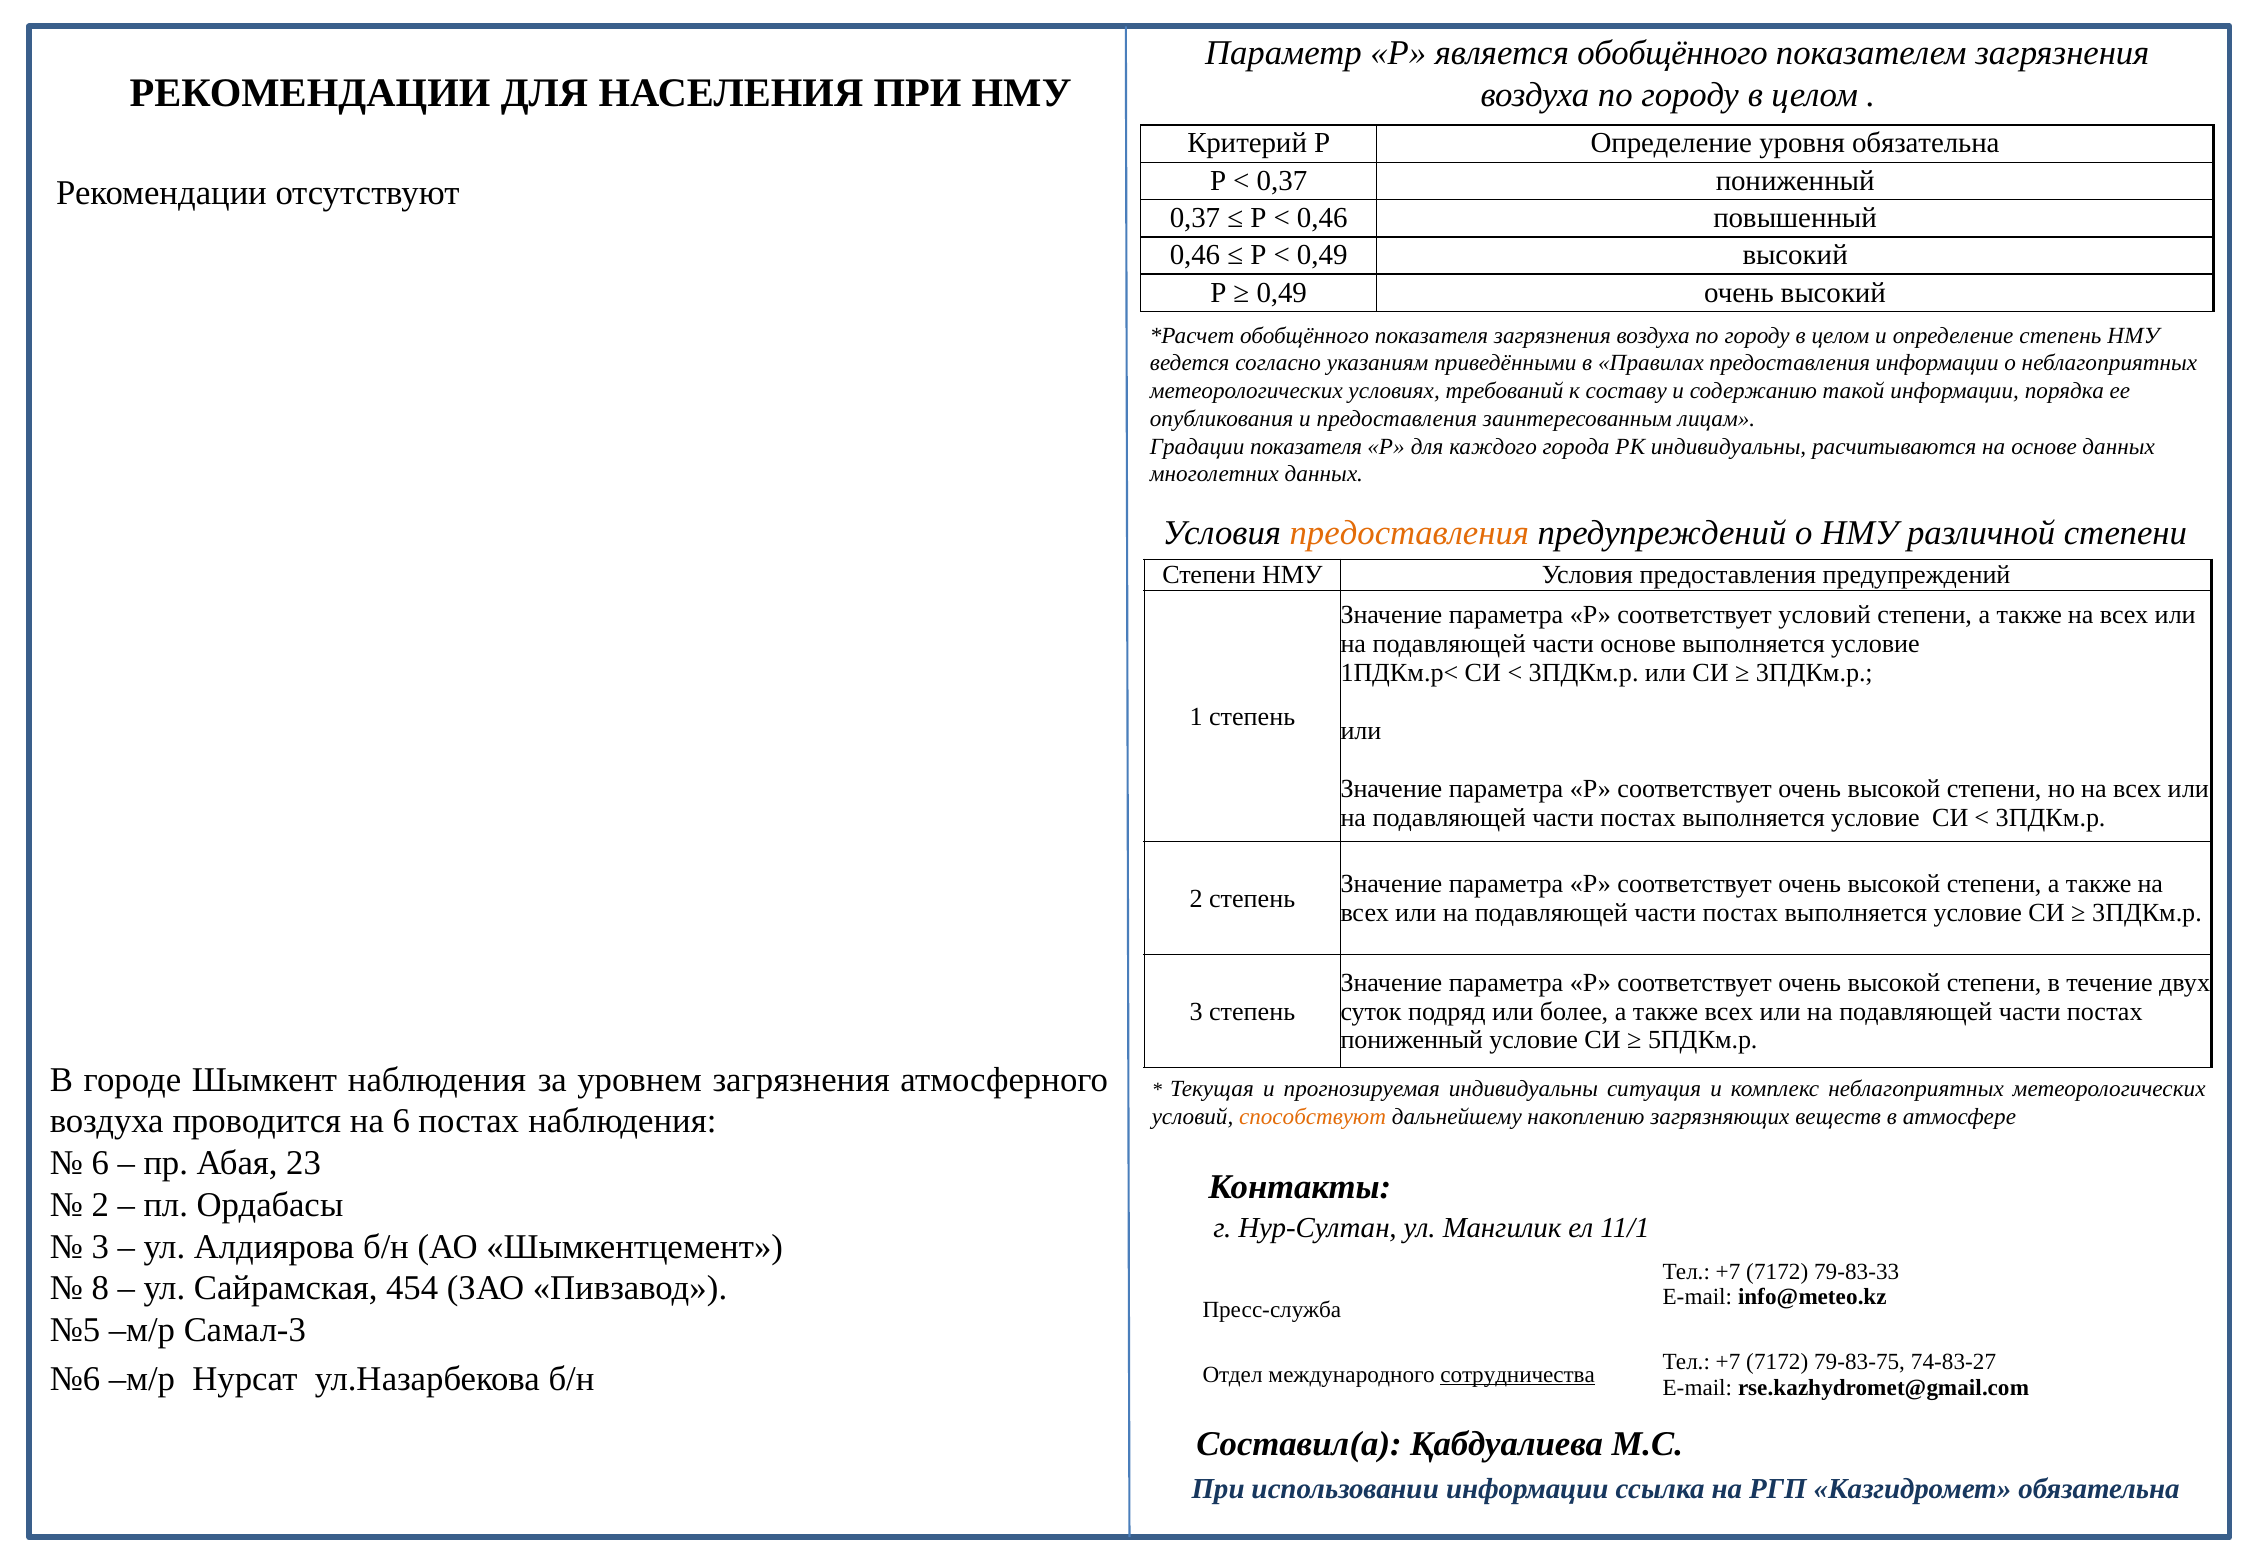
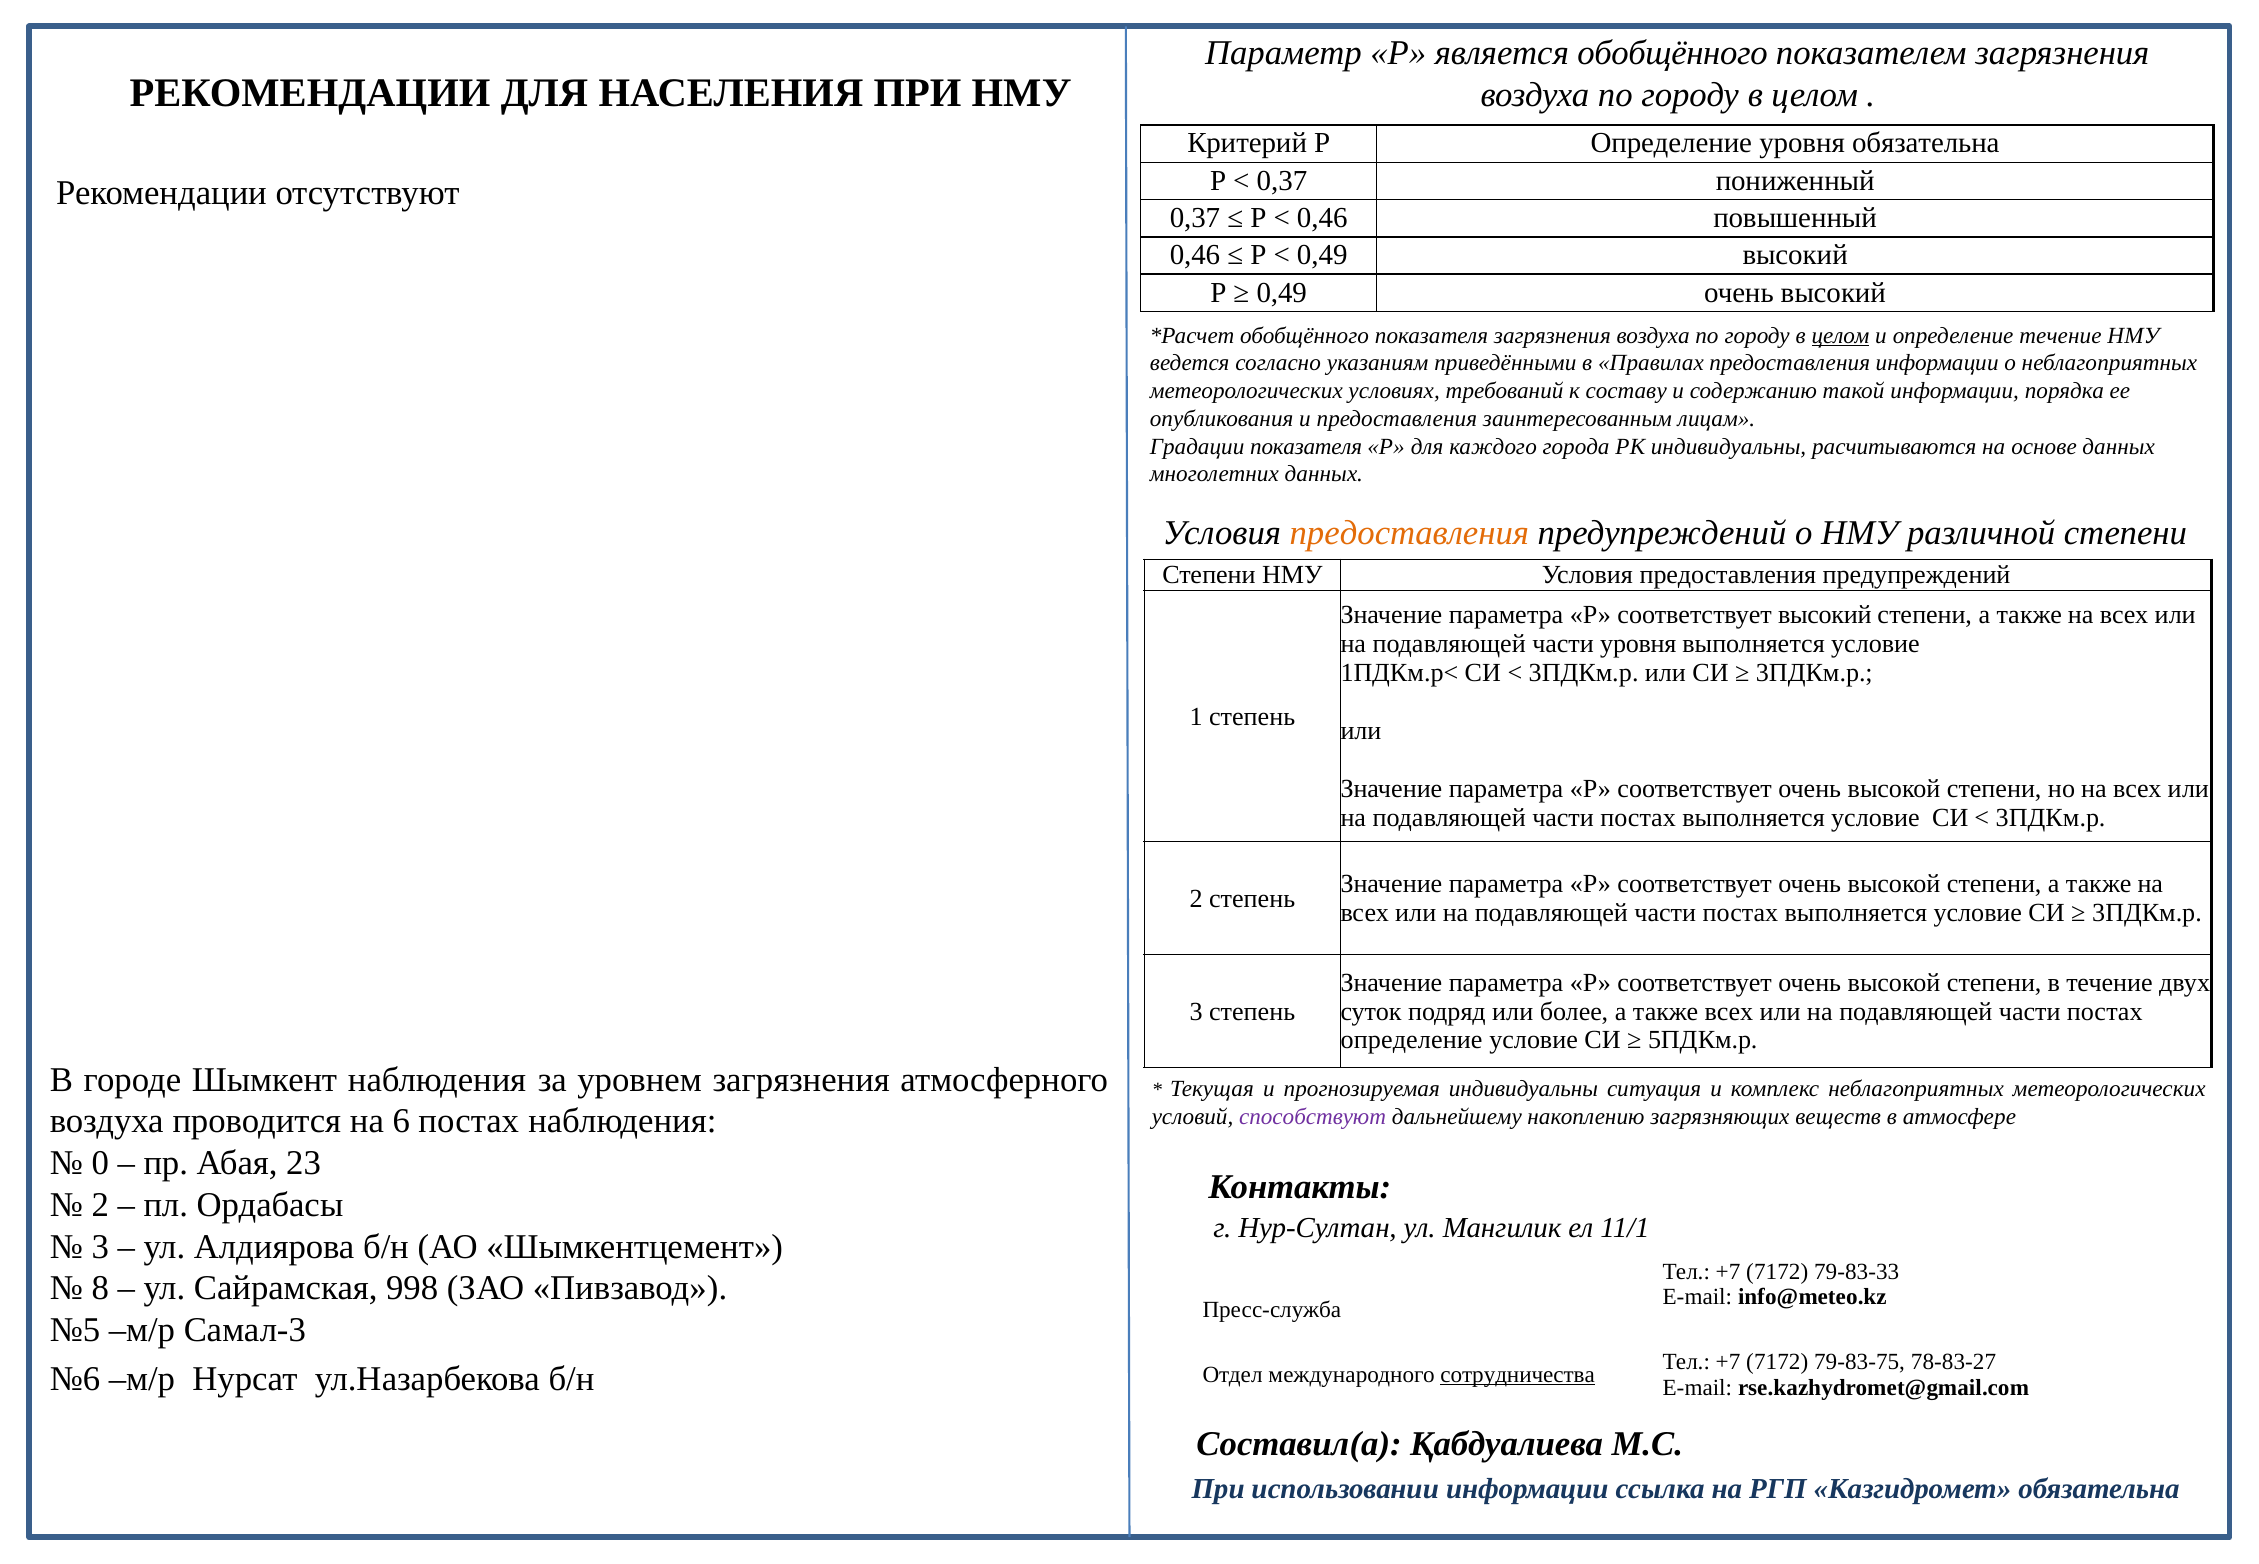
целом underline: none -> present (1841, 335)
определение степень: степень -> течение (2060, 335)
соответствует условий: условий -> высокий (1825, 615)
части основе: основе -> уровня (1638, 644)
пониженный: пониженный -> определение (1412, 1040)
способствуют colour: orange -> purple (1313, 1117)
6: 6 -> 0 (100, 1163)
454: 454 -> 998 (412, 1288)
74-83-27: 74-83-27 -> 78-83-27 (1954, 1362)
